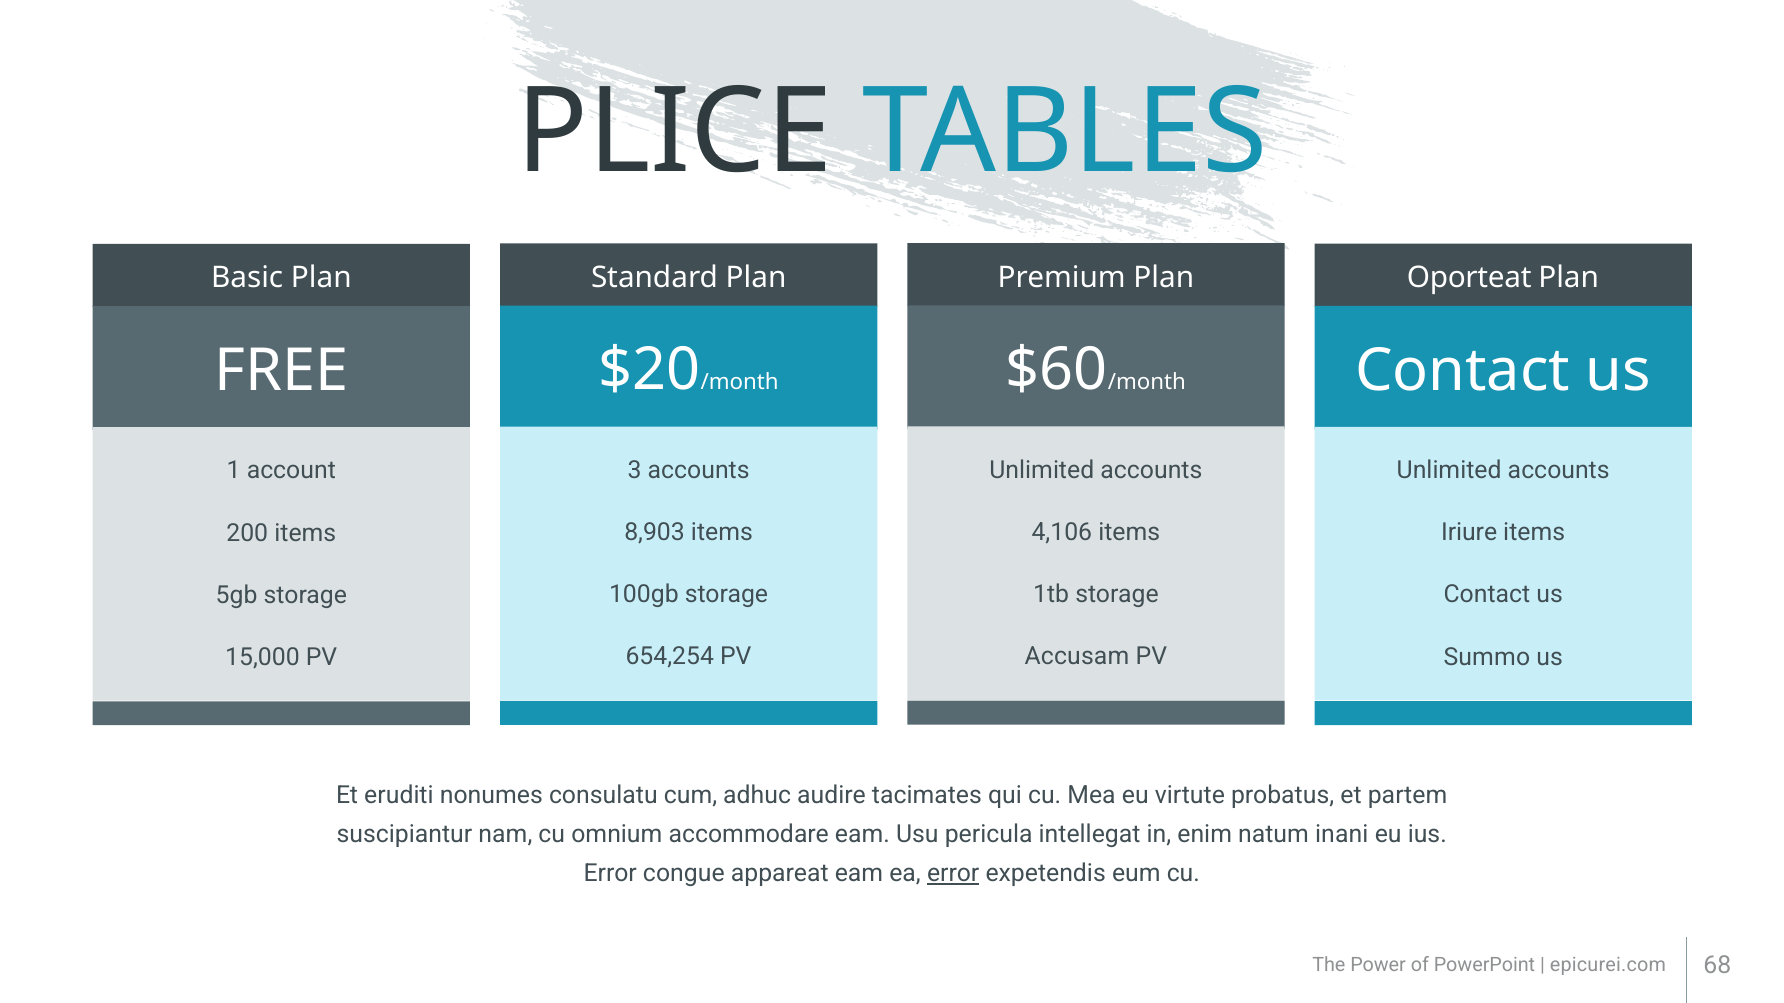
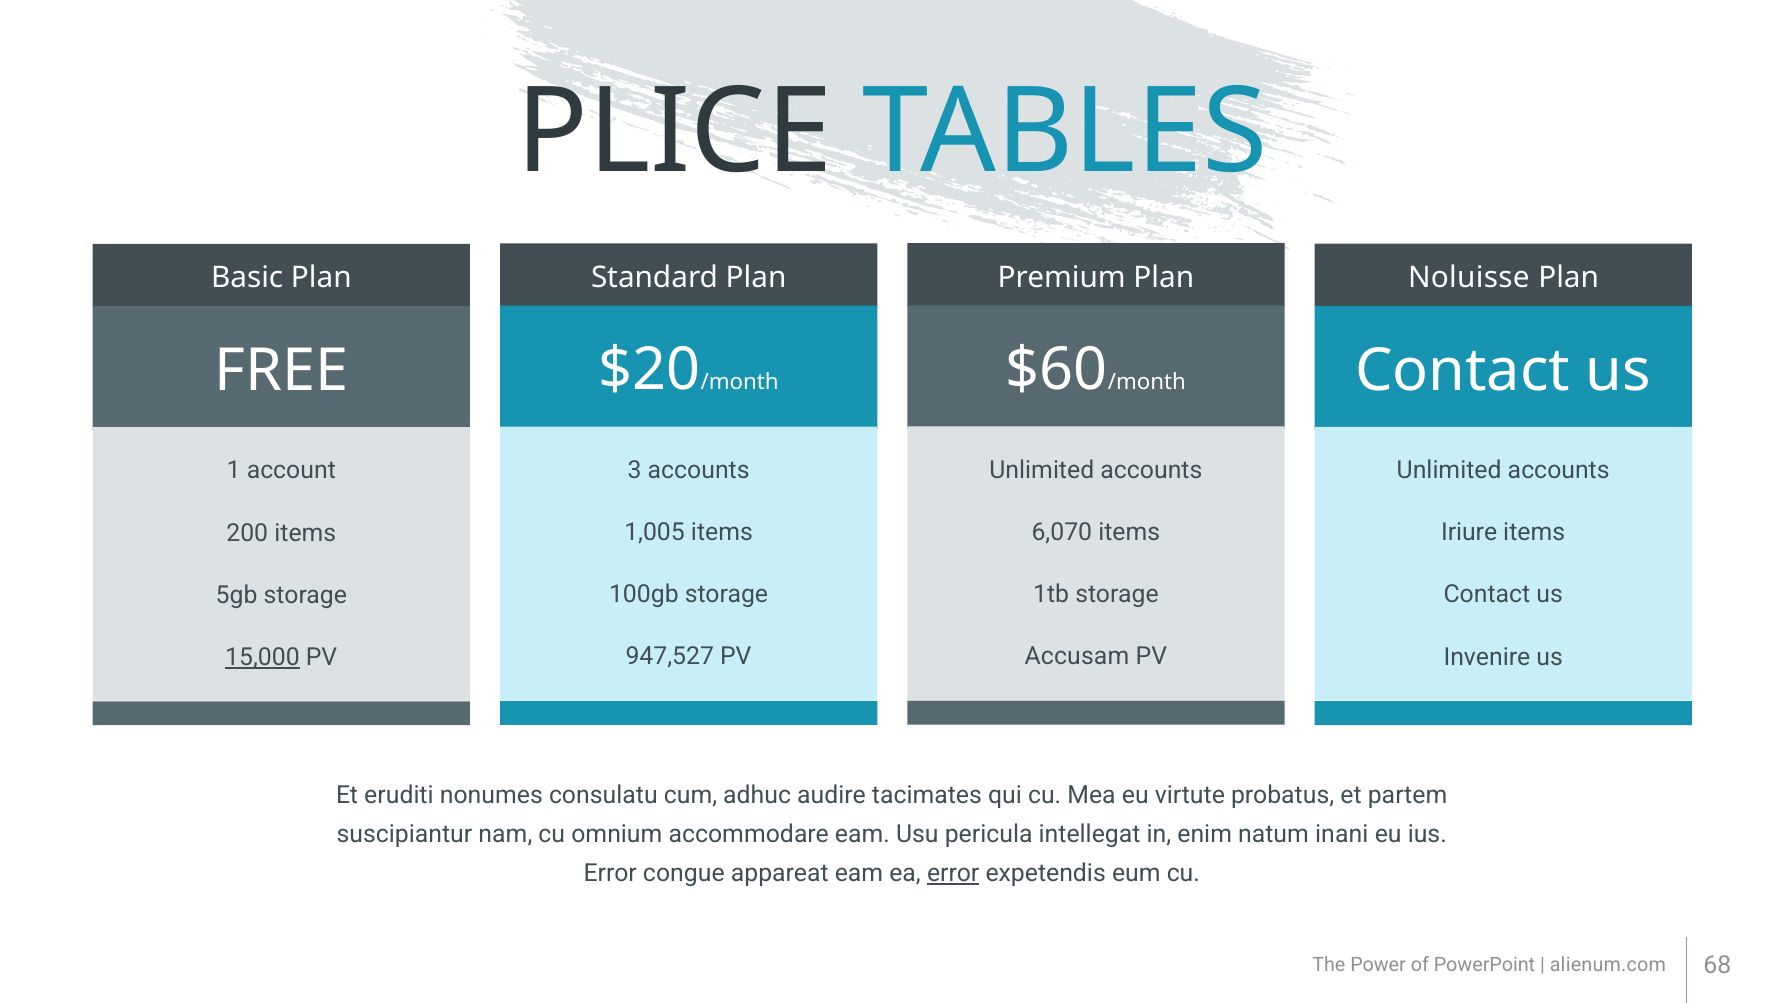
Oporteat: Oporteat -> Noluisse (1469, 278)
4,106: 4,106 -> 6,070 (1062, 532)
8,903: 8,903 -> 1,005 (655, 533)
654,254: 654,254 -> 947,527 (670, 657)
Summo: Summo -> Invenire (1487, 657)
15,000 underline: none -> present (263, 657)
epicurei.com: epicurei.com -> alienum.com (1608, 965)
